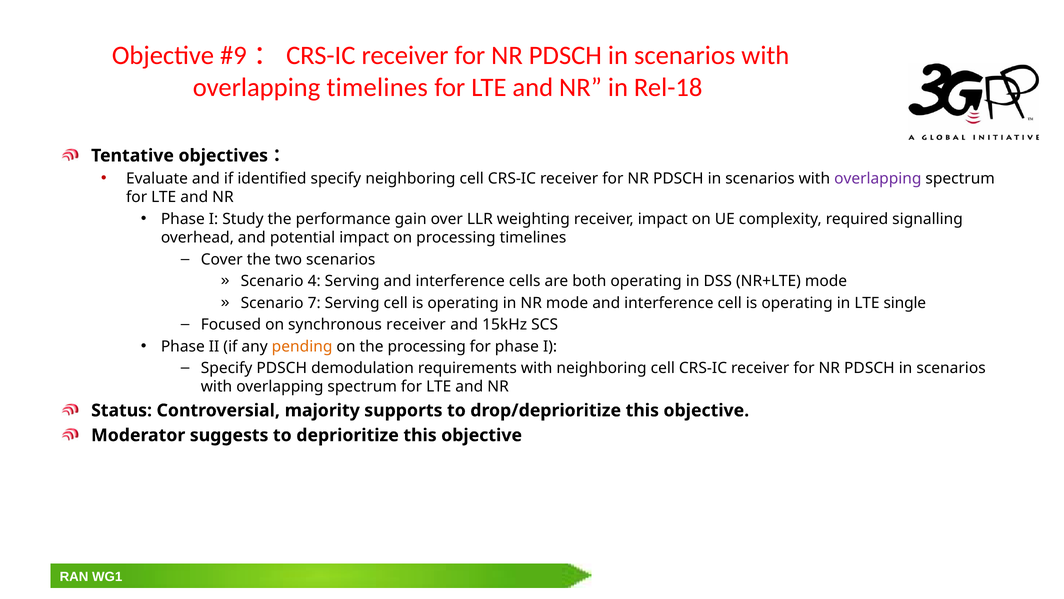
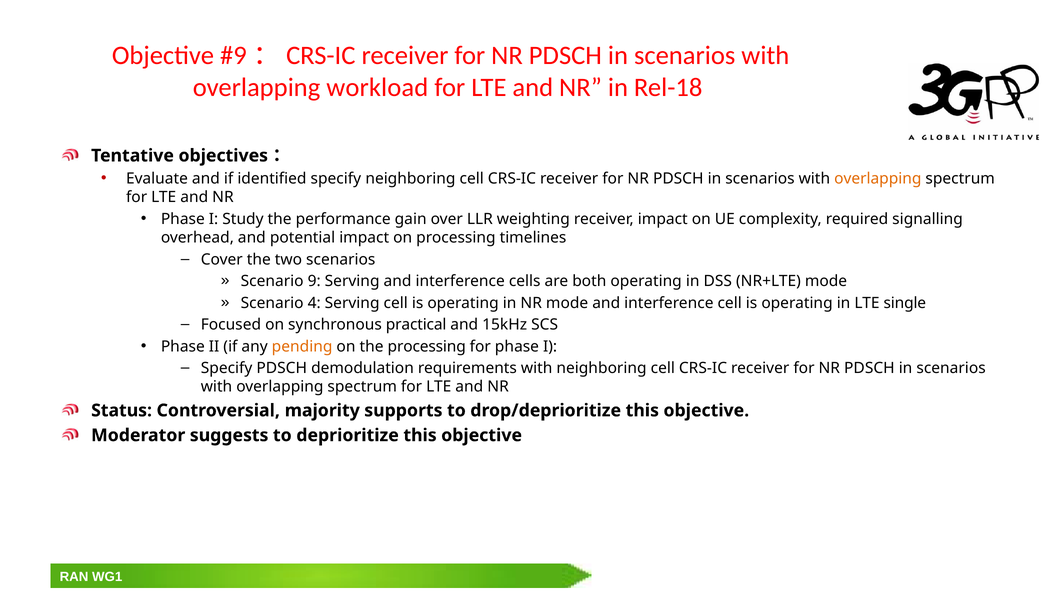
overlapping timelines: timelines -> workload (377, 87)
overlapping colour: purple -> orange (878, 178)
4: 4 -> 9 (314, 281)
7: 7 -> 4 (314, 303)
synchronous receiver: receiver -> practical (416, 324)
